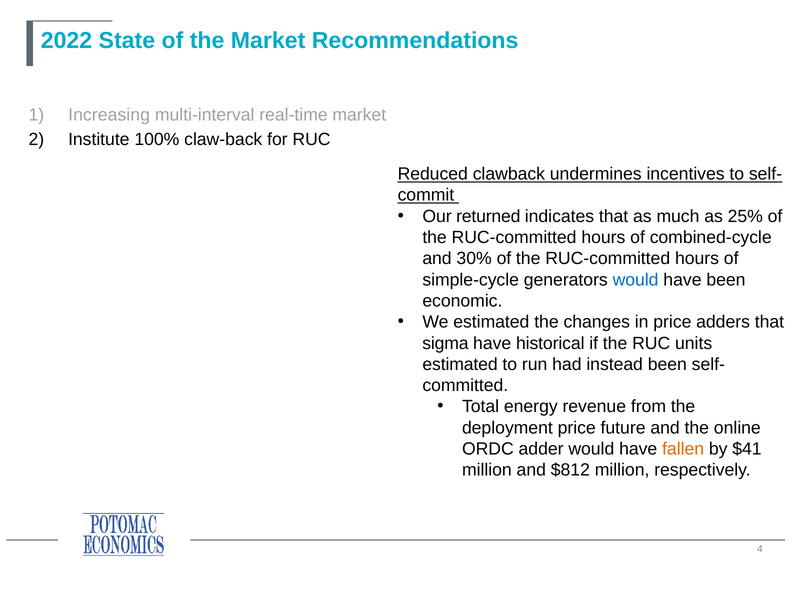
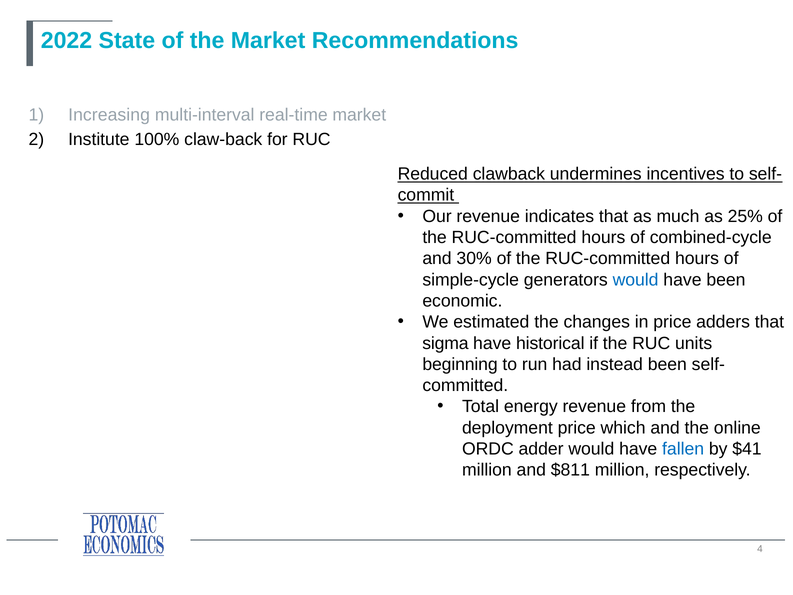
Our returned: returned -> revenue (488, 216)
estimated: estimated -> beginning (460, 364)
future: future -> which (623, 428)
fallen colour: orange -> blue (683, 449)
$812: $812 -> $811 (570, 470)
